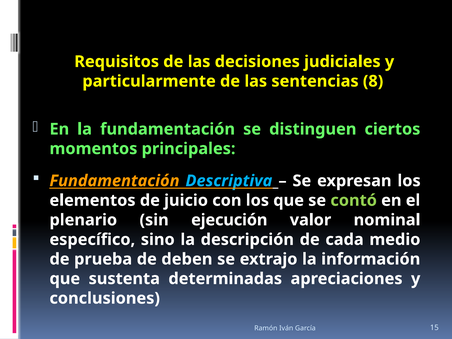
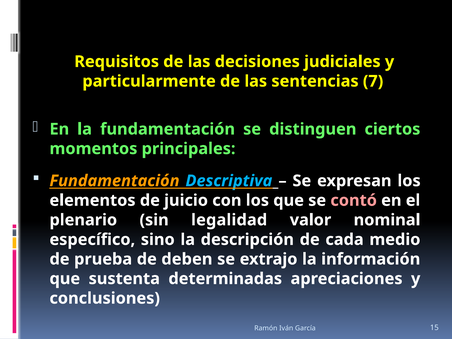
8: 8 -> 7 (373, 81)
contó colour: light green -> pink (354, 200)
ejecución: ejecución -> legalidad (229, 220)
